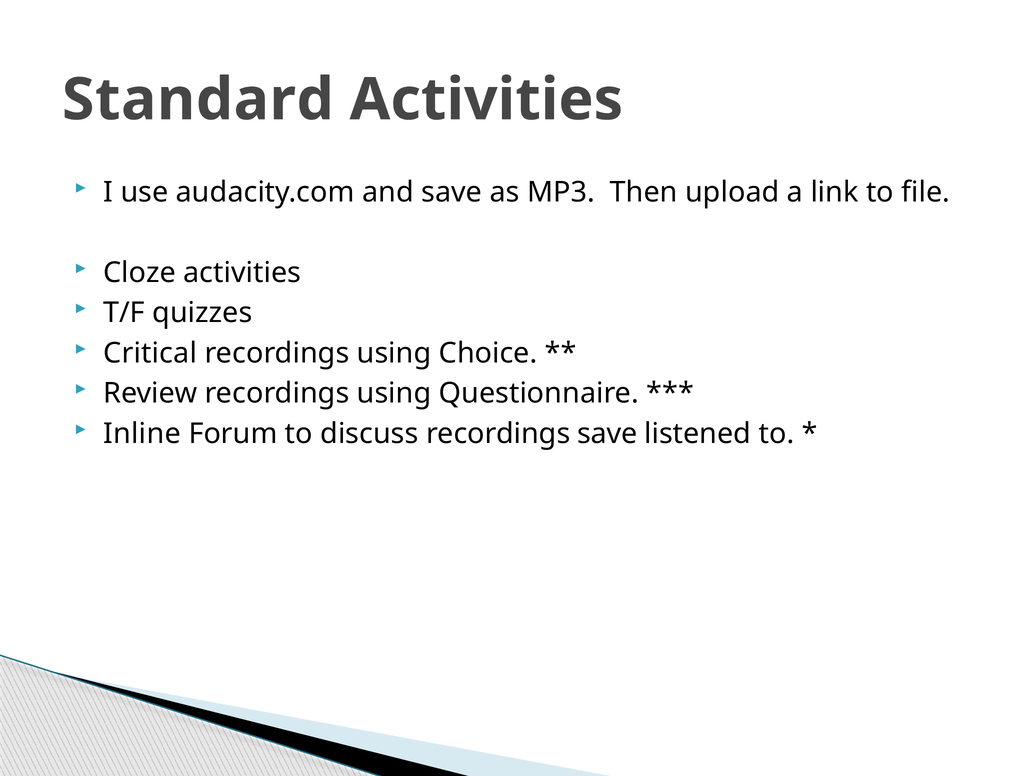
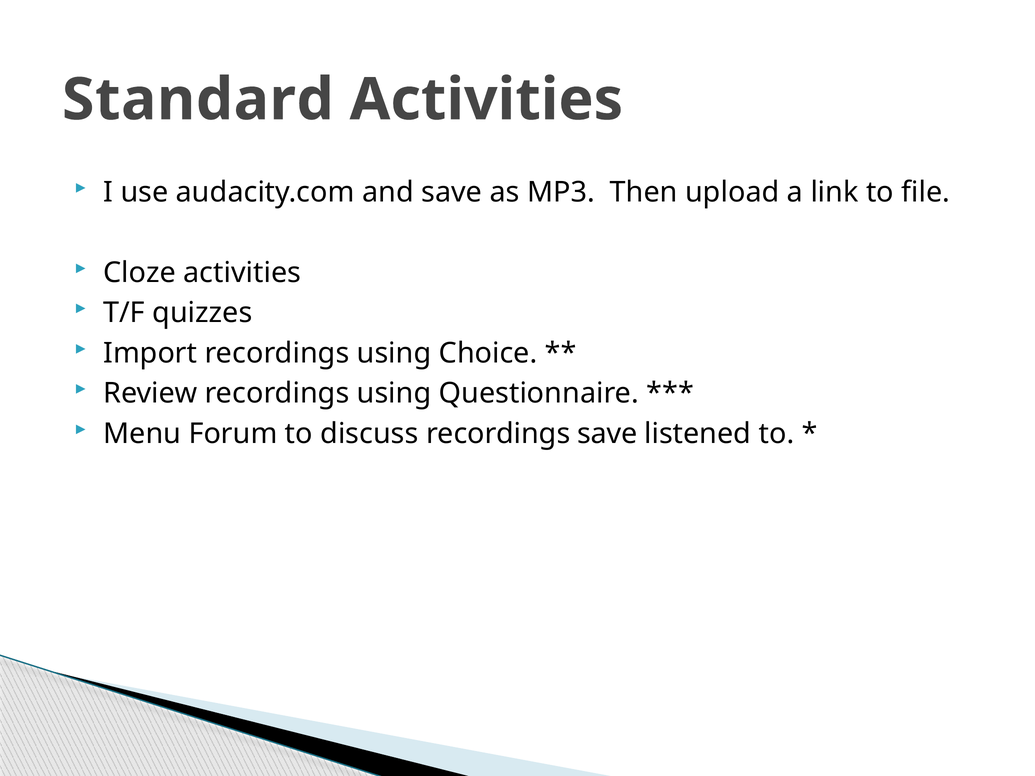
Critical: Critical -> Import (150, 353)
Inline: Inline -> Menu (142, 434)
